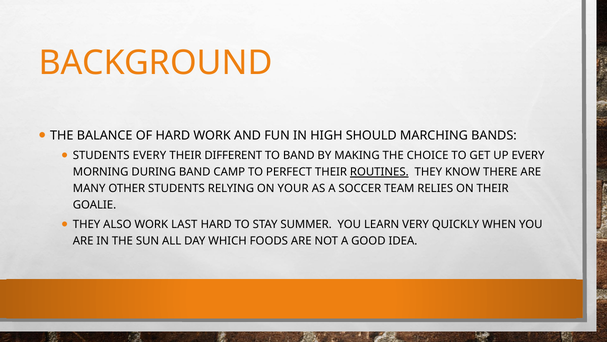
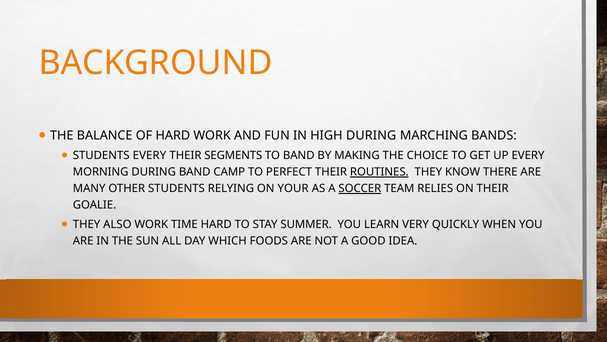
HIGH SHOULD: SHOULD -> DURING (371, 135)
DIFFERENT: DIFFERENT -> SEGMENTS (233, 155)
SOCCER underline: none -> present (360, 188)
LAST: LAST -> TIME (184, 224)
